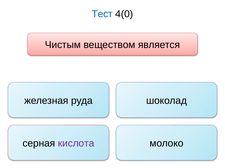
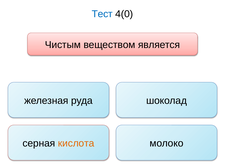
кислота colour: purple -> orange (76, 144)
